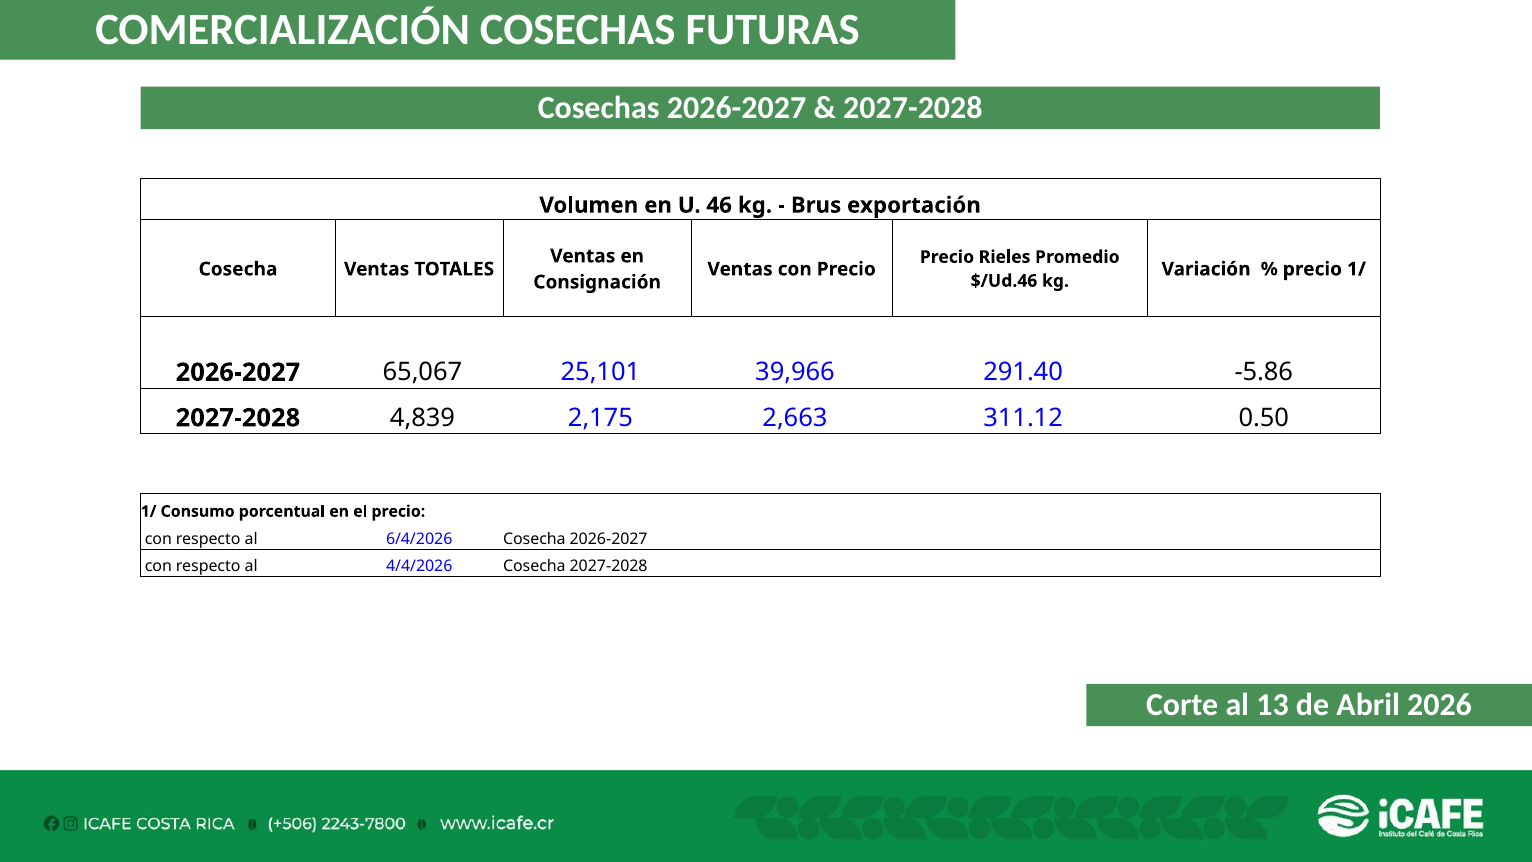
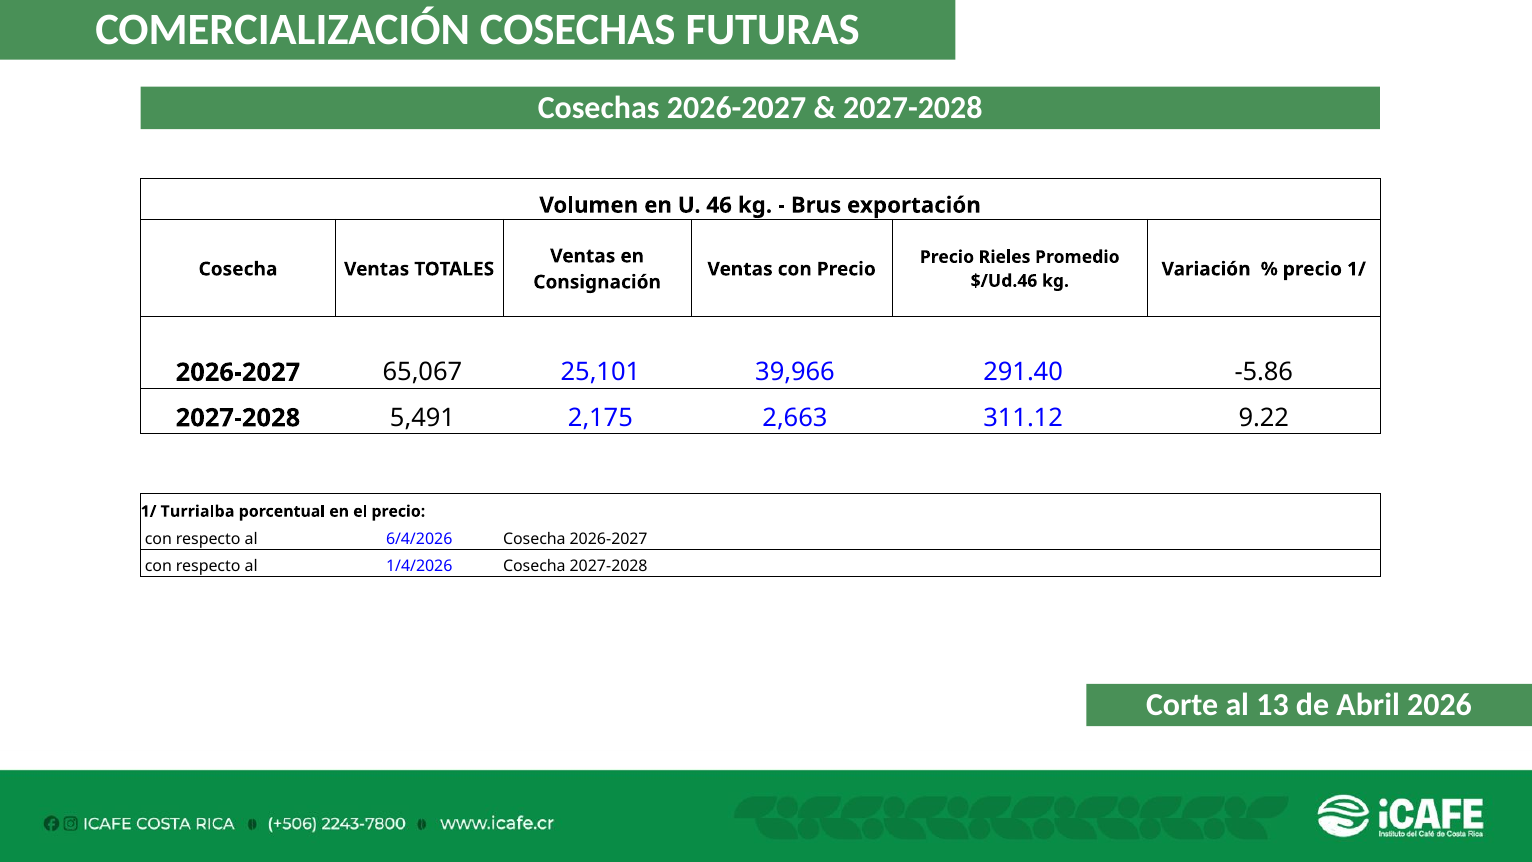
4,839: 4,839 -> 5,491 (422, 418)
0.50: 0.50 -> 9.22 (1264, 418)
Consumo: Consumo -> Turrialba (197, 511)
4/4/2026: 4/4/2026 -> 1/4/2026 (419, 567)
